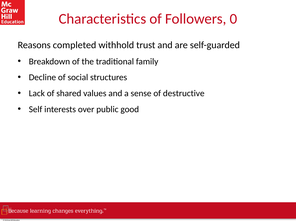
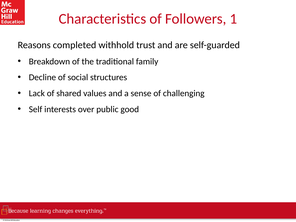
0: 0 -> 1 (233, 19)
destructive: destructive -> challenging (184, 93)
